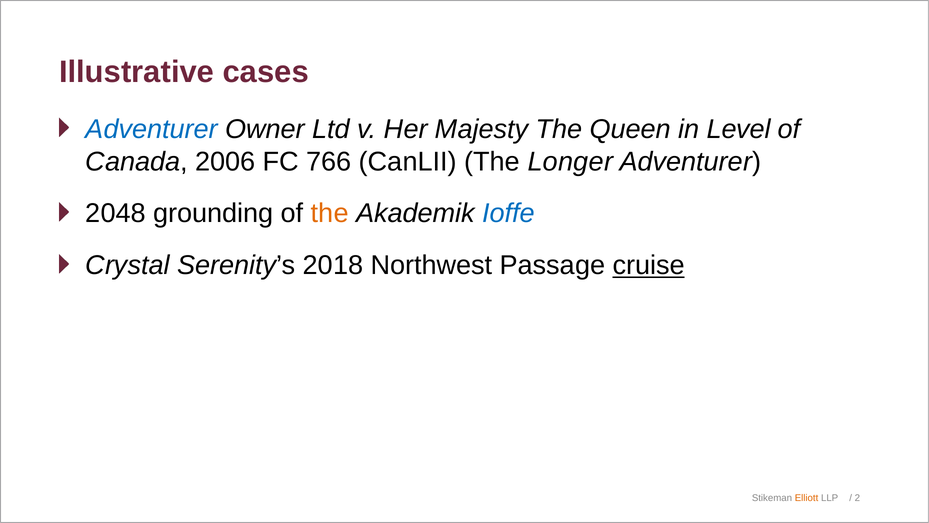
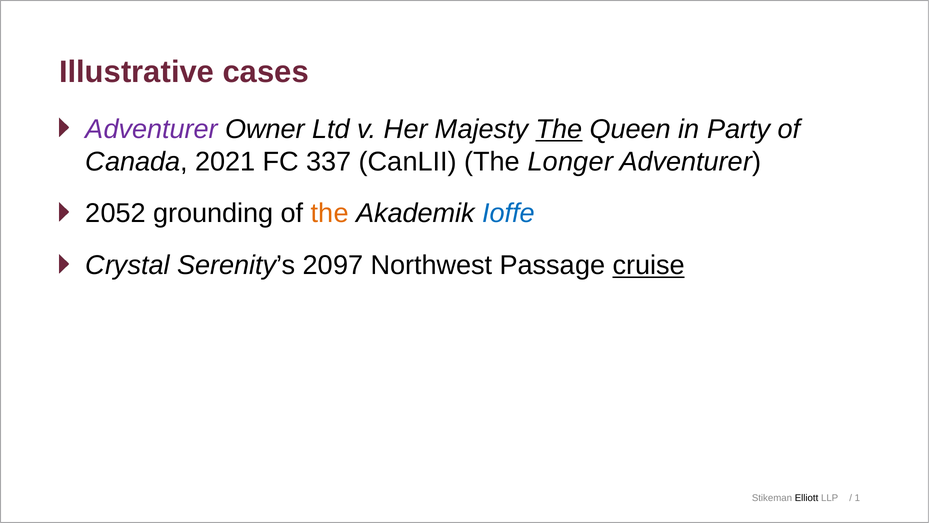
Adventurer colour: blue -> purple (152, 129)
The underline: none -> present (559, 129)
Level: Level -> Party (739, 129)
2006: 2006 -> 2021 (225, 162)
766: 766 -> 337 (329, 162)
2048: 2048 -> 2052 (116, 213)
2018: 2018 -> 2097 (333, 265)
Elliott colour: orange -> black (807, 498)
2: 2 -> 1 (857, 498)
